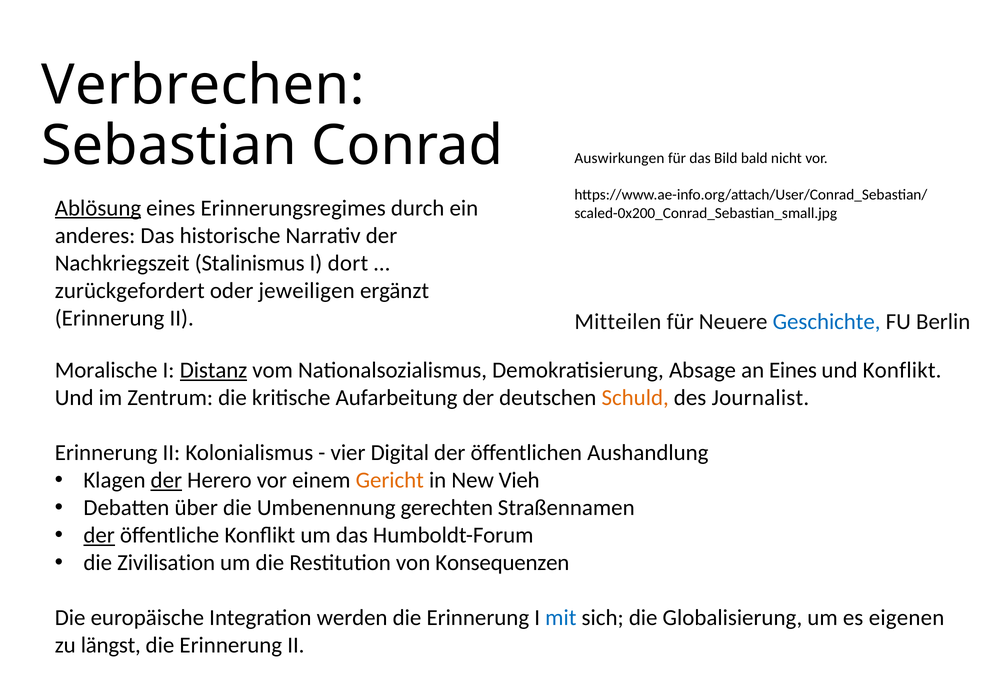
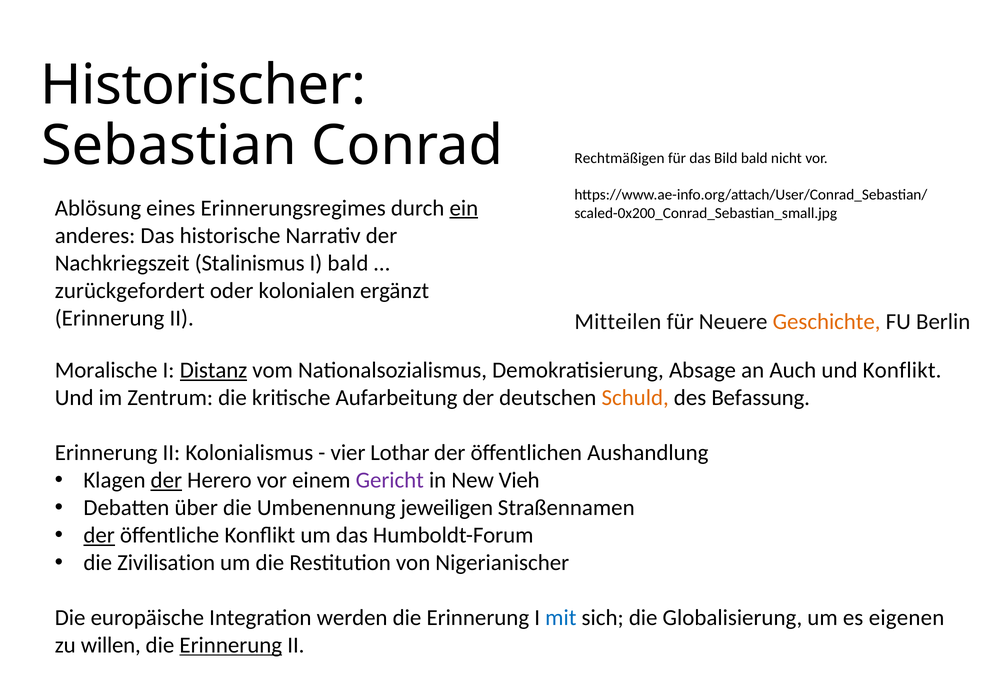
Verbrechen: Verbrechen -> Historischer (203, 85)
Auswirkungen: Auswirkungen -> Rechtmäßigen (619, 158)
Ablösung underline: present -> none (98, 208)
ein underline: none -> present (464, 208)
I dort: dort -> bald (348, 263)
jeweiligen: jeweiligen -> kolonialen (307, 291)
Geschichte colour: blue -> orange (827, 322)
an Eines: Eines -> Auch (793, 371)
Journalist: Journalist -> Befassung (761, 398)
Digital: Digital -> Lothar (400, 453)
Gericht colour: orange -> purple (390, 481)
gerechten: gerechten -> jeweiligen (447, 508)
Konsequenzen: Konsequenzen -> Nigerianischer (502, 563)
längst: längst -> willen (111, 646)
Erinnerung underline: none -> present (231, 646)
